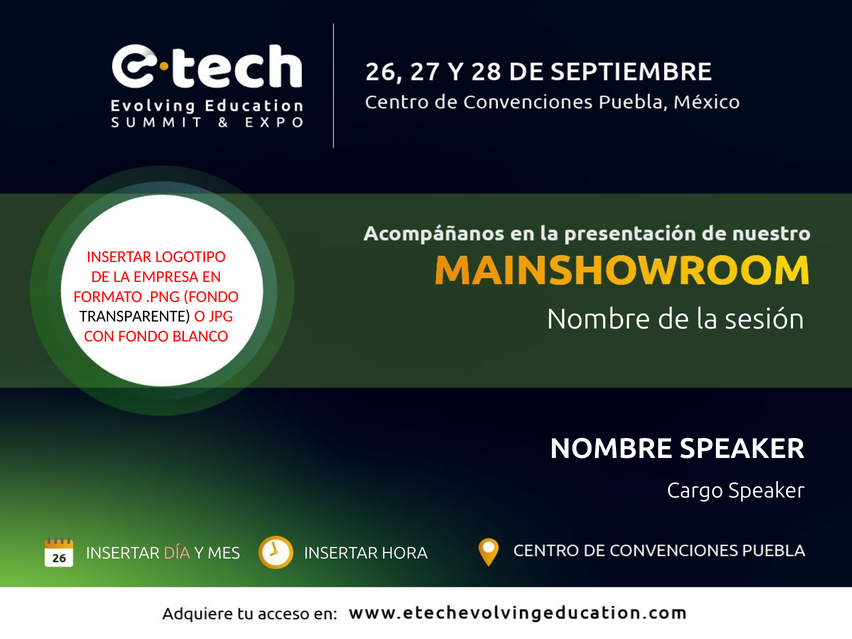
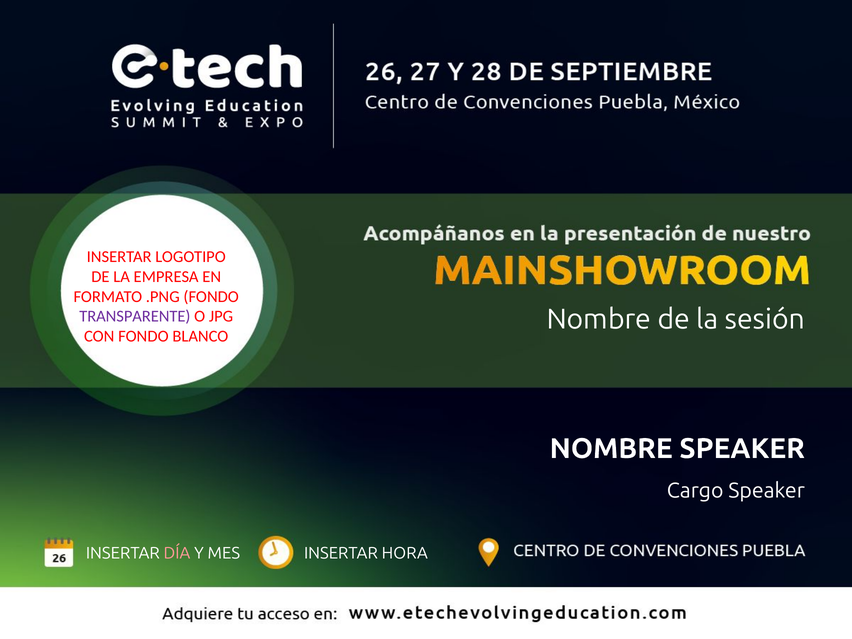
TRANSPARENTE colour: black -> purple (135, 317)
